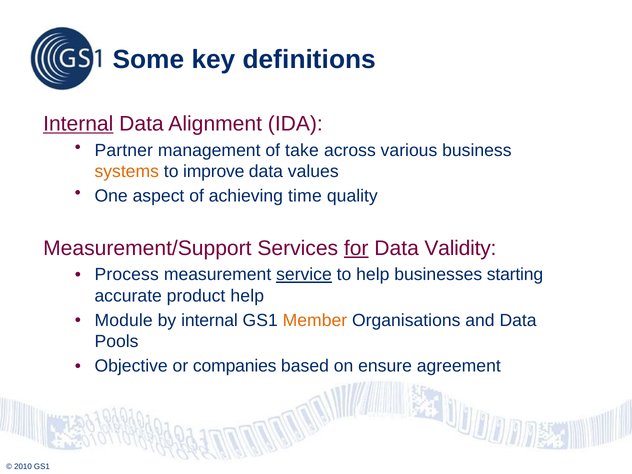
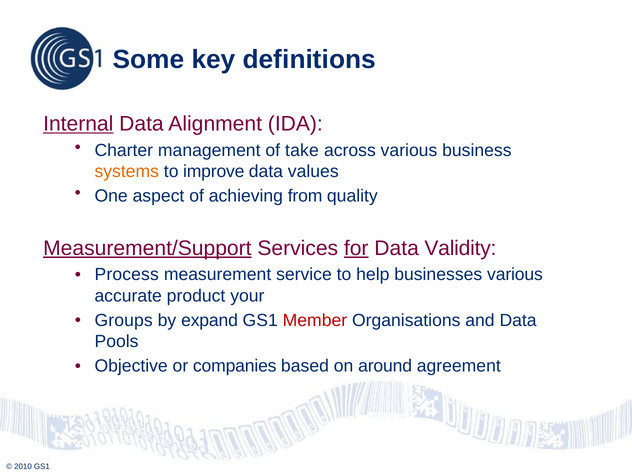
Partner: Partner -> Charter (124, 150)
time: time -> from (305, 196)
Measurement/Support underline: none -> present (147, 248)
service underline: present -> none (304, 275)
businesses starting: starting -> various (515, 275)
product help: help -> your (247, 296)
Module: Module -> Groups (124, 320)
by internal: internal -> expand (210, 320)
Member colour: orange -> red (315, 320)
ensure: ensure -> around (385, 366)
